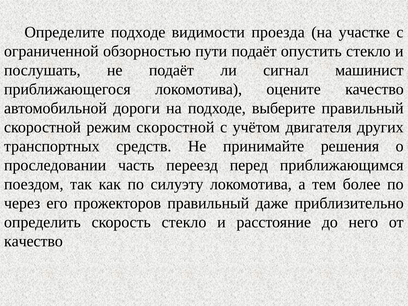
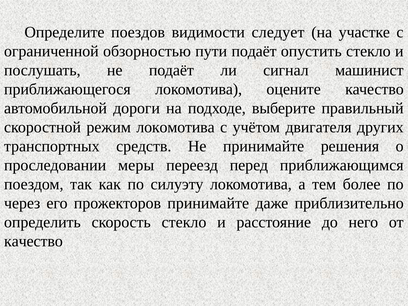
Определите подходе: подходе -> поездов (138, 32)
проезда: проезда -> следует (278, 32)
режим скоростной: скоростной -> локомотива (176, 127)
часть: часть -> меры (136, 165)
прожекторов правильный: правильный -> принимайте (208, 203)
